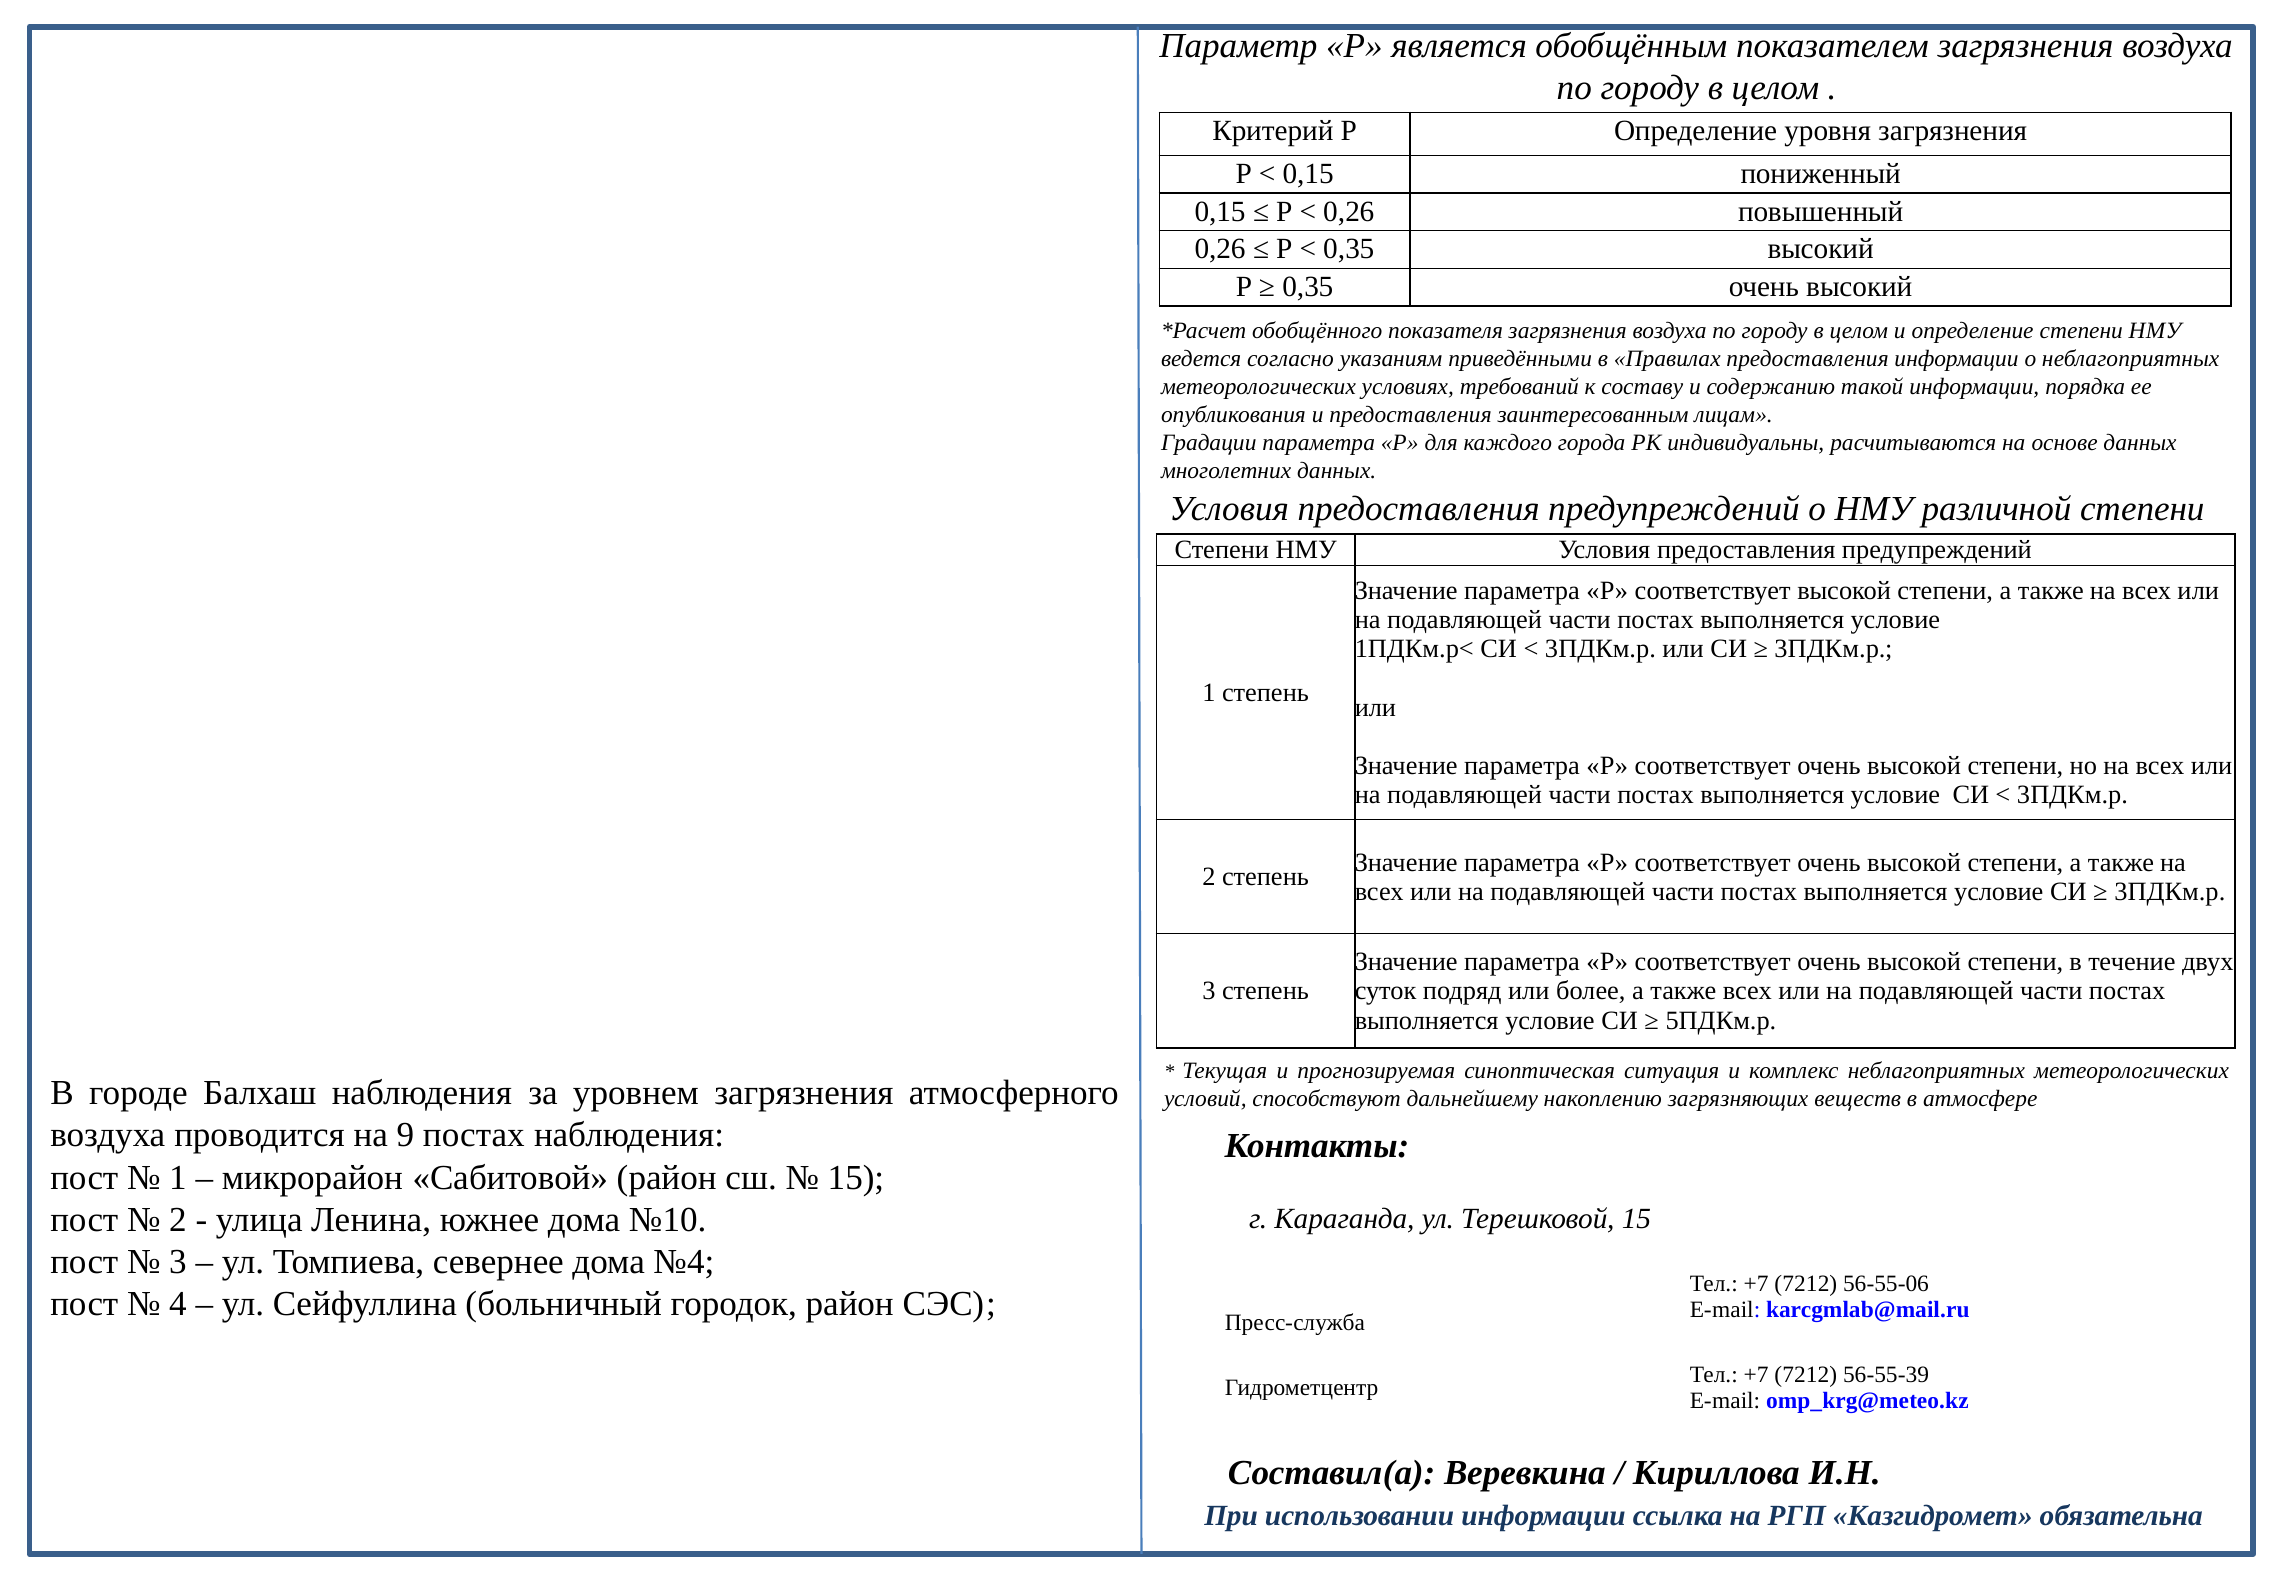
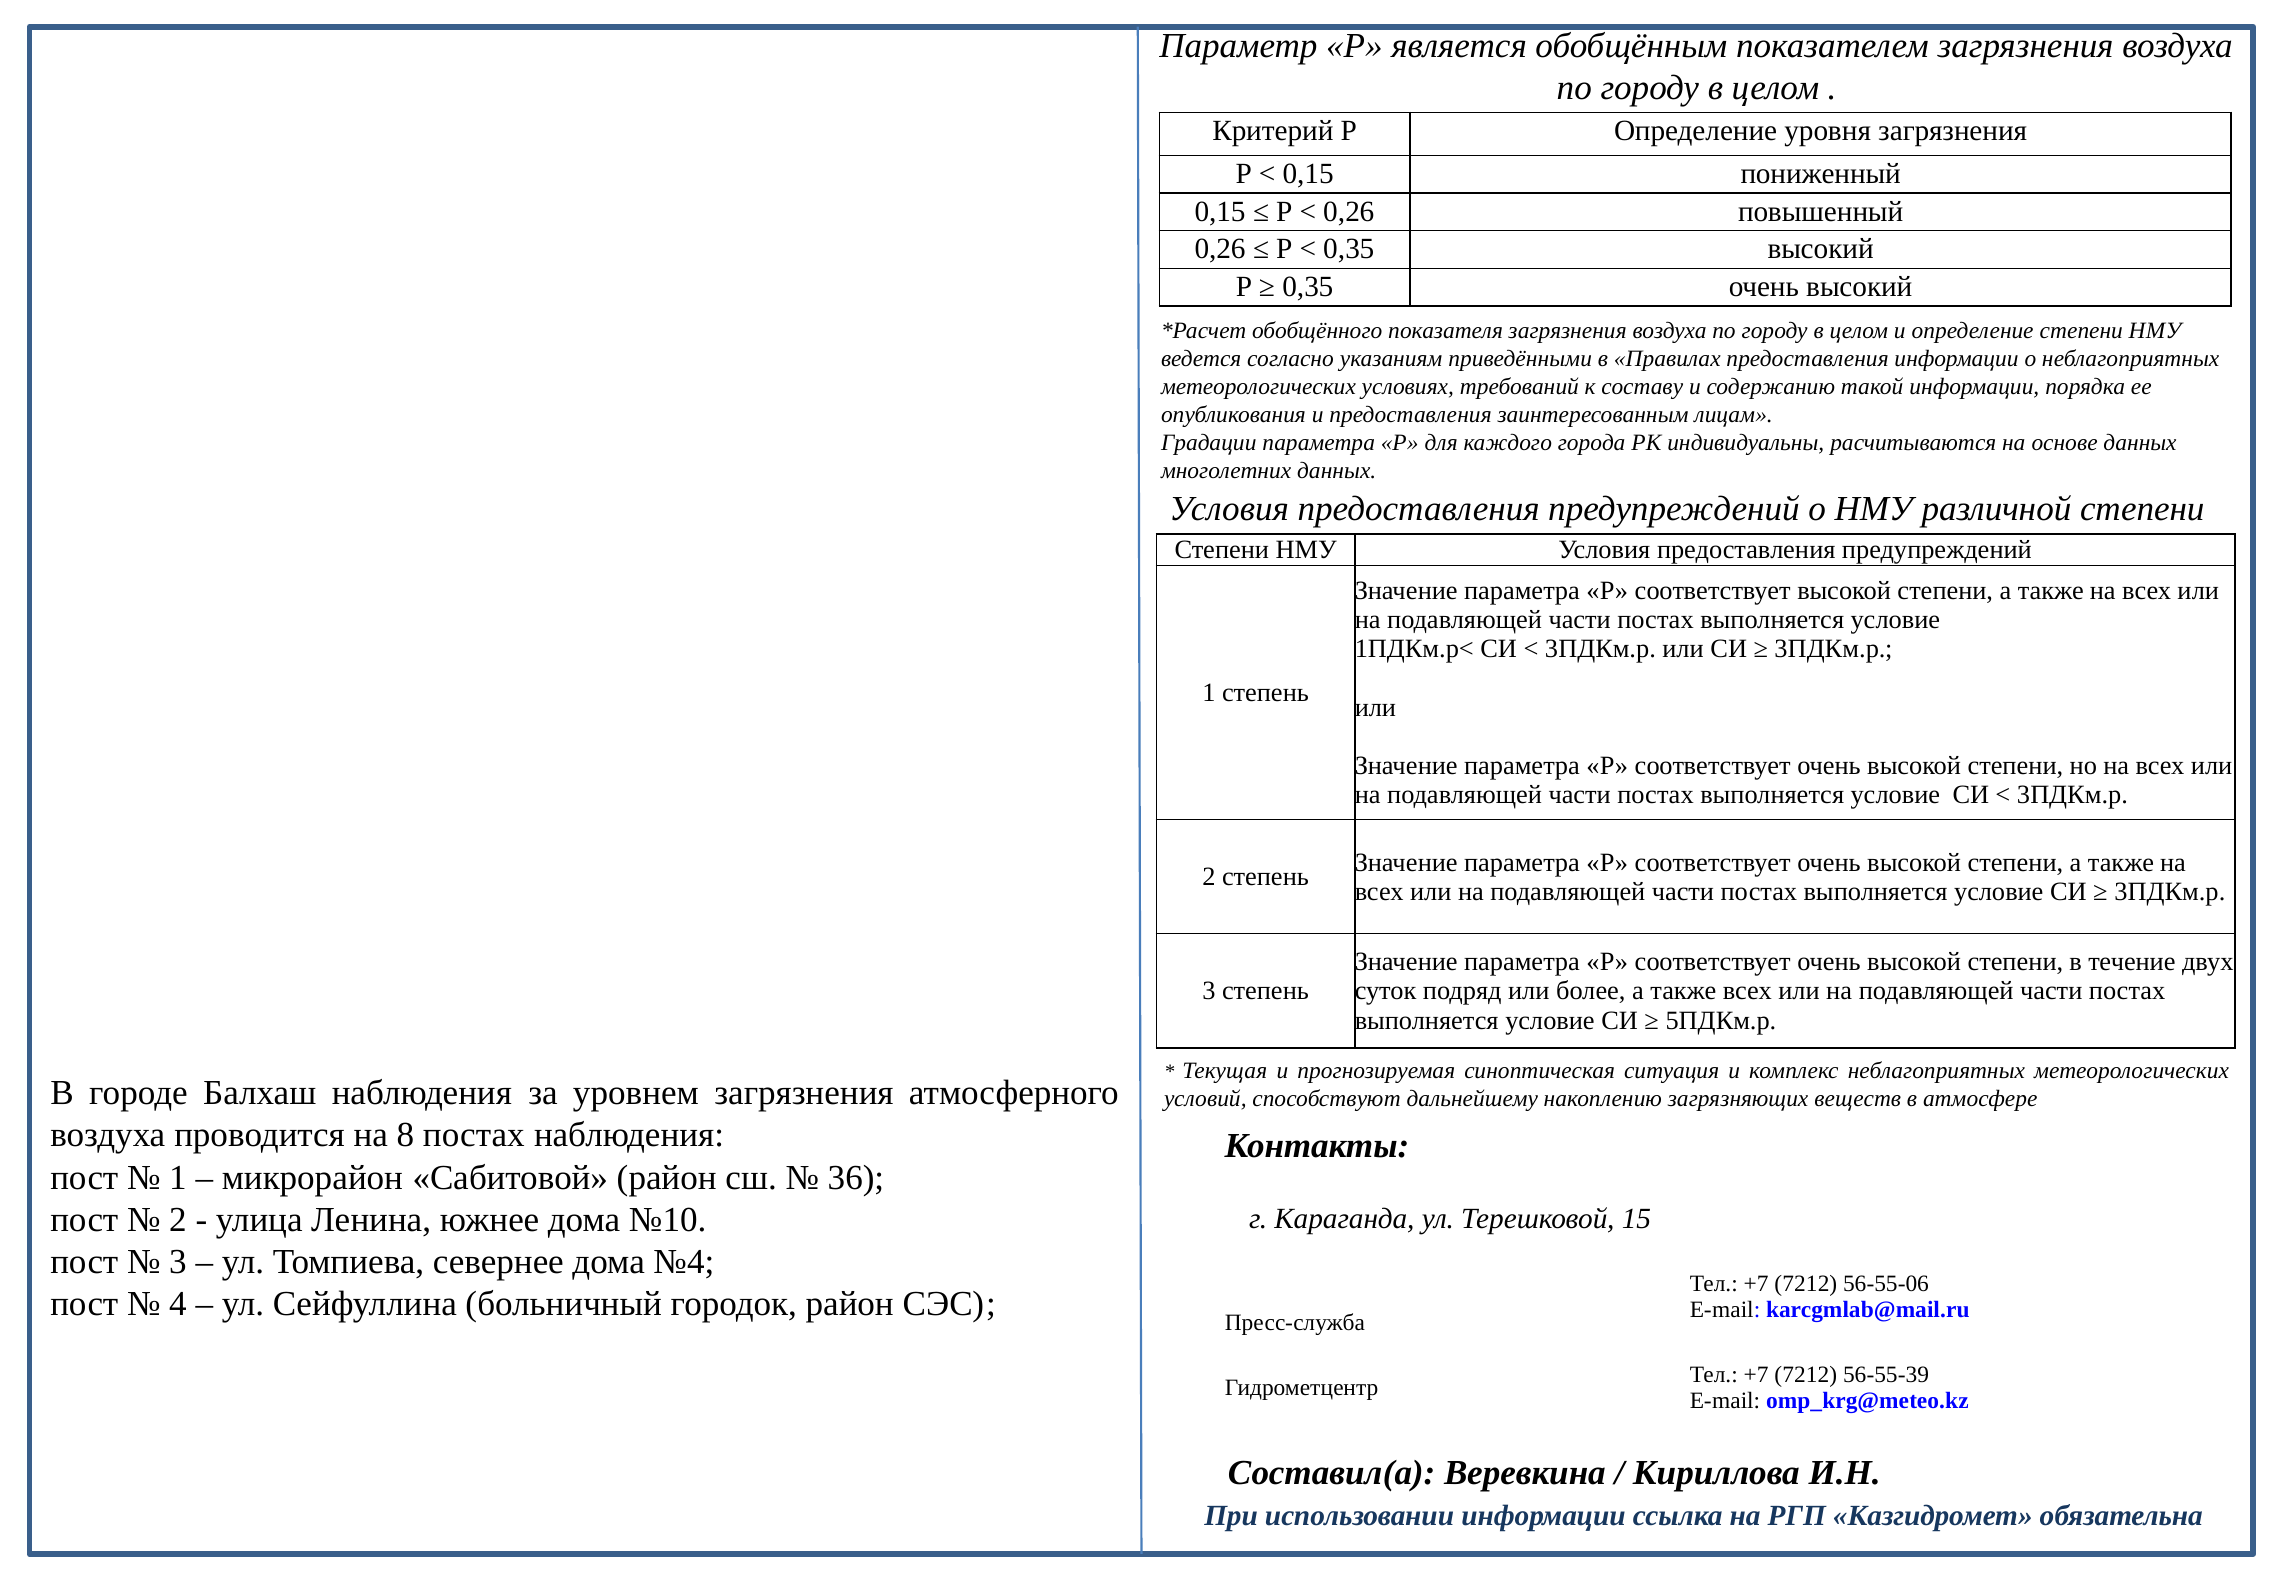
9: 9 -> 8 (405, 1135)
15: 15 -> 36 (856, 1177)
